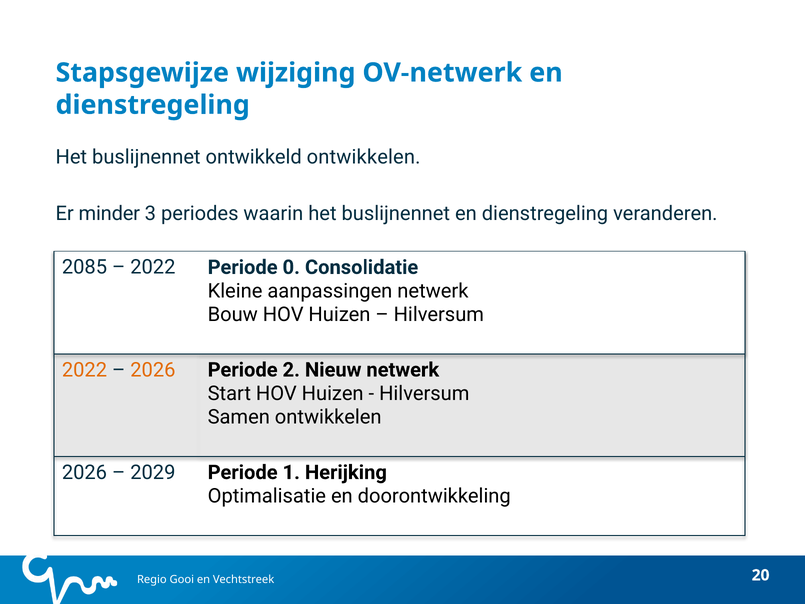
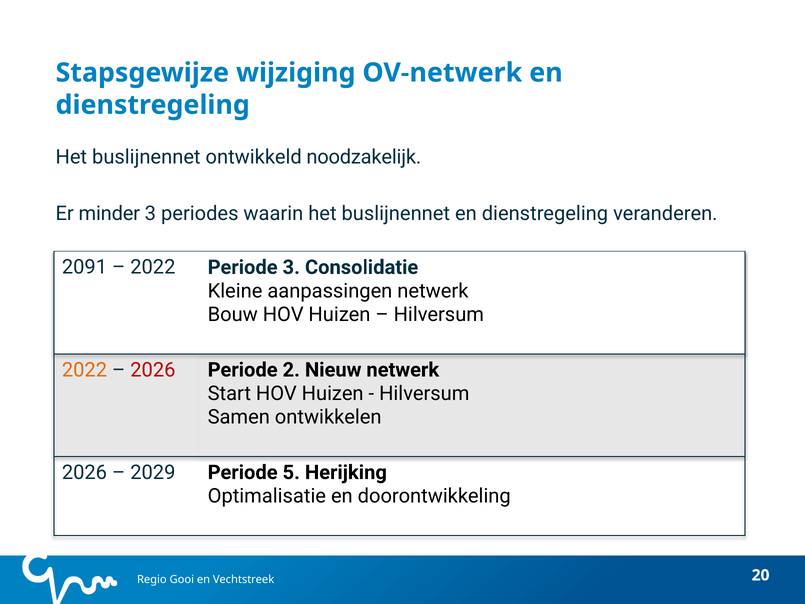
ontwikkeld ontwikkelen: ontwikkelen -> noodzakelijk (364, 157)
2085: 2085 -> 2091 (84, 267)
Periode 0: 0 -> 3 (291, 267)
2026 colour: orange -> red (153, 370)
1: 1 -> 5 (291, 472)
